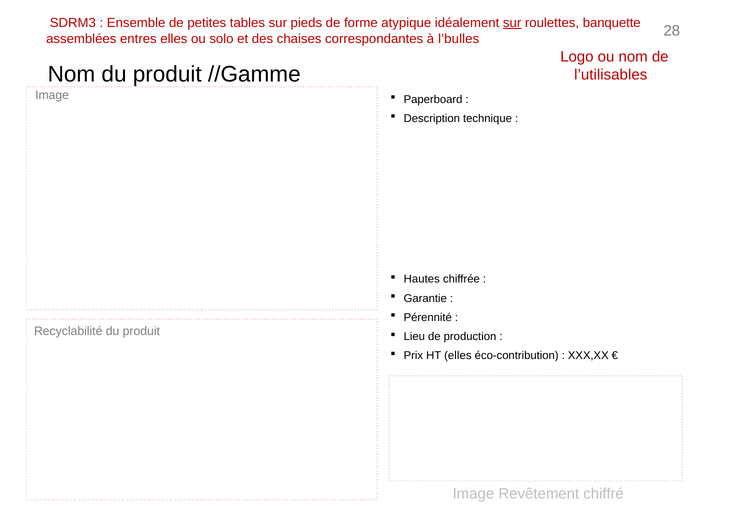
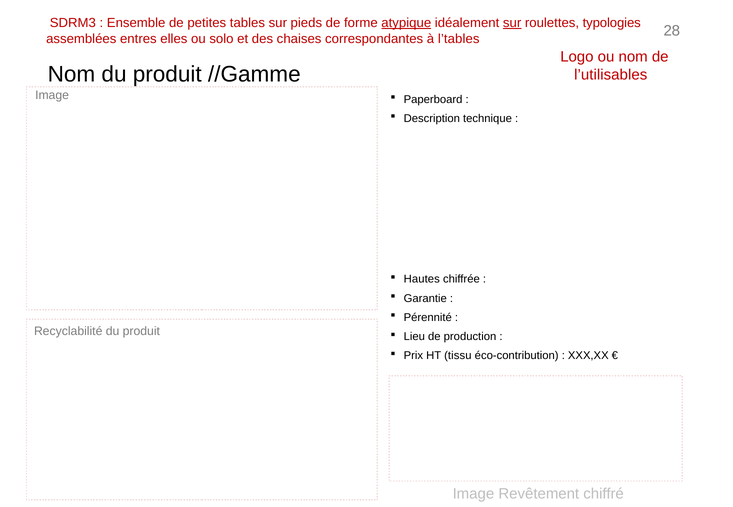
atypique underline: none -> present (406, 23)
banquette: banquette -> typologies (612, 23)
l’bulles: l’bulles -> l’tables (459, 39)
HT elles: elles -> tissu (458, 356)
